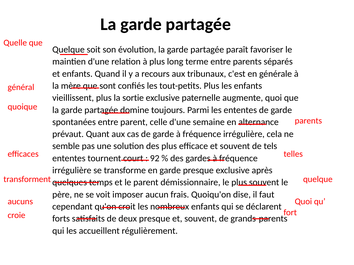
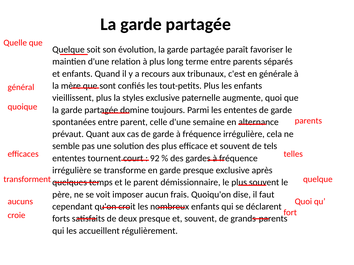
sortie: sortie -> styles (133, 98)
